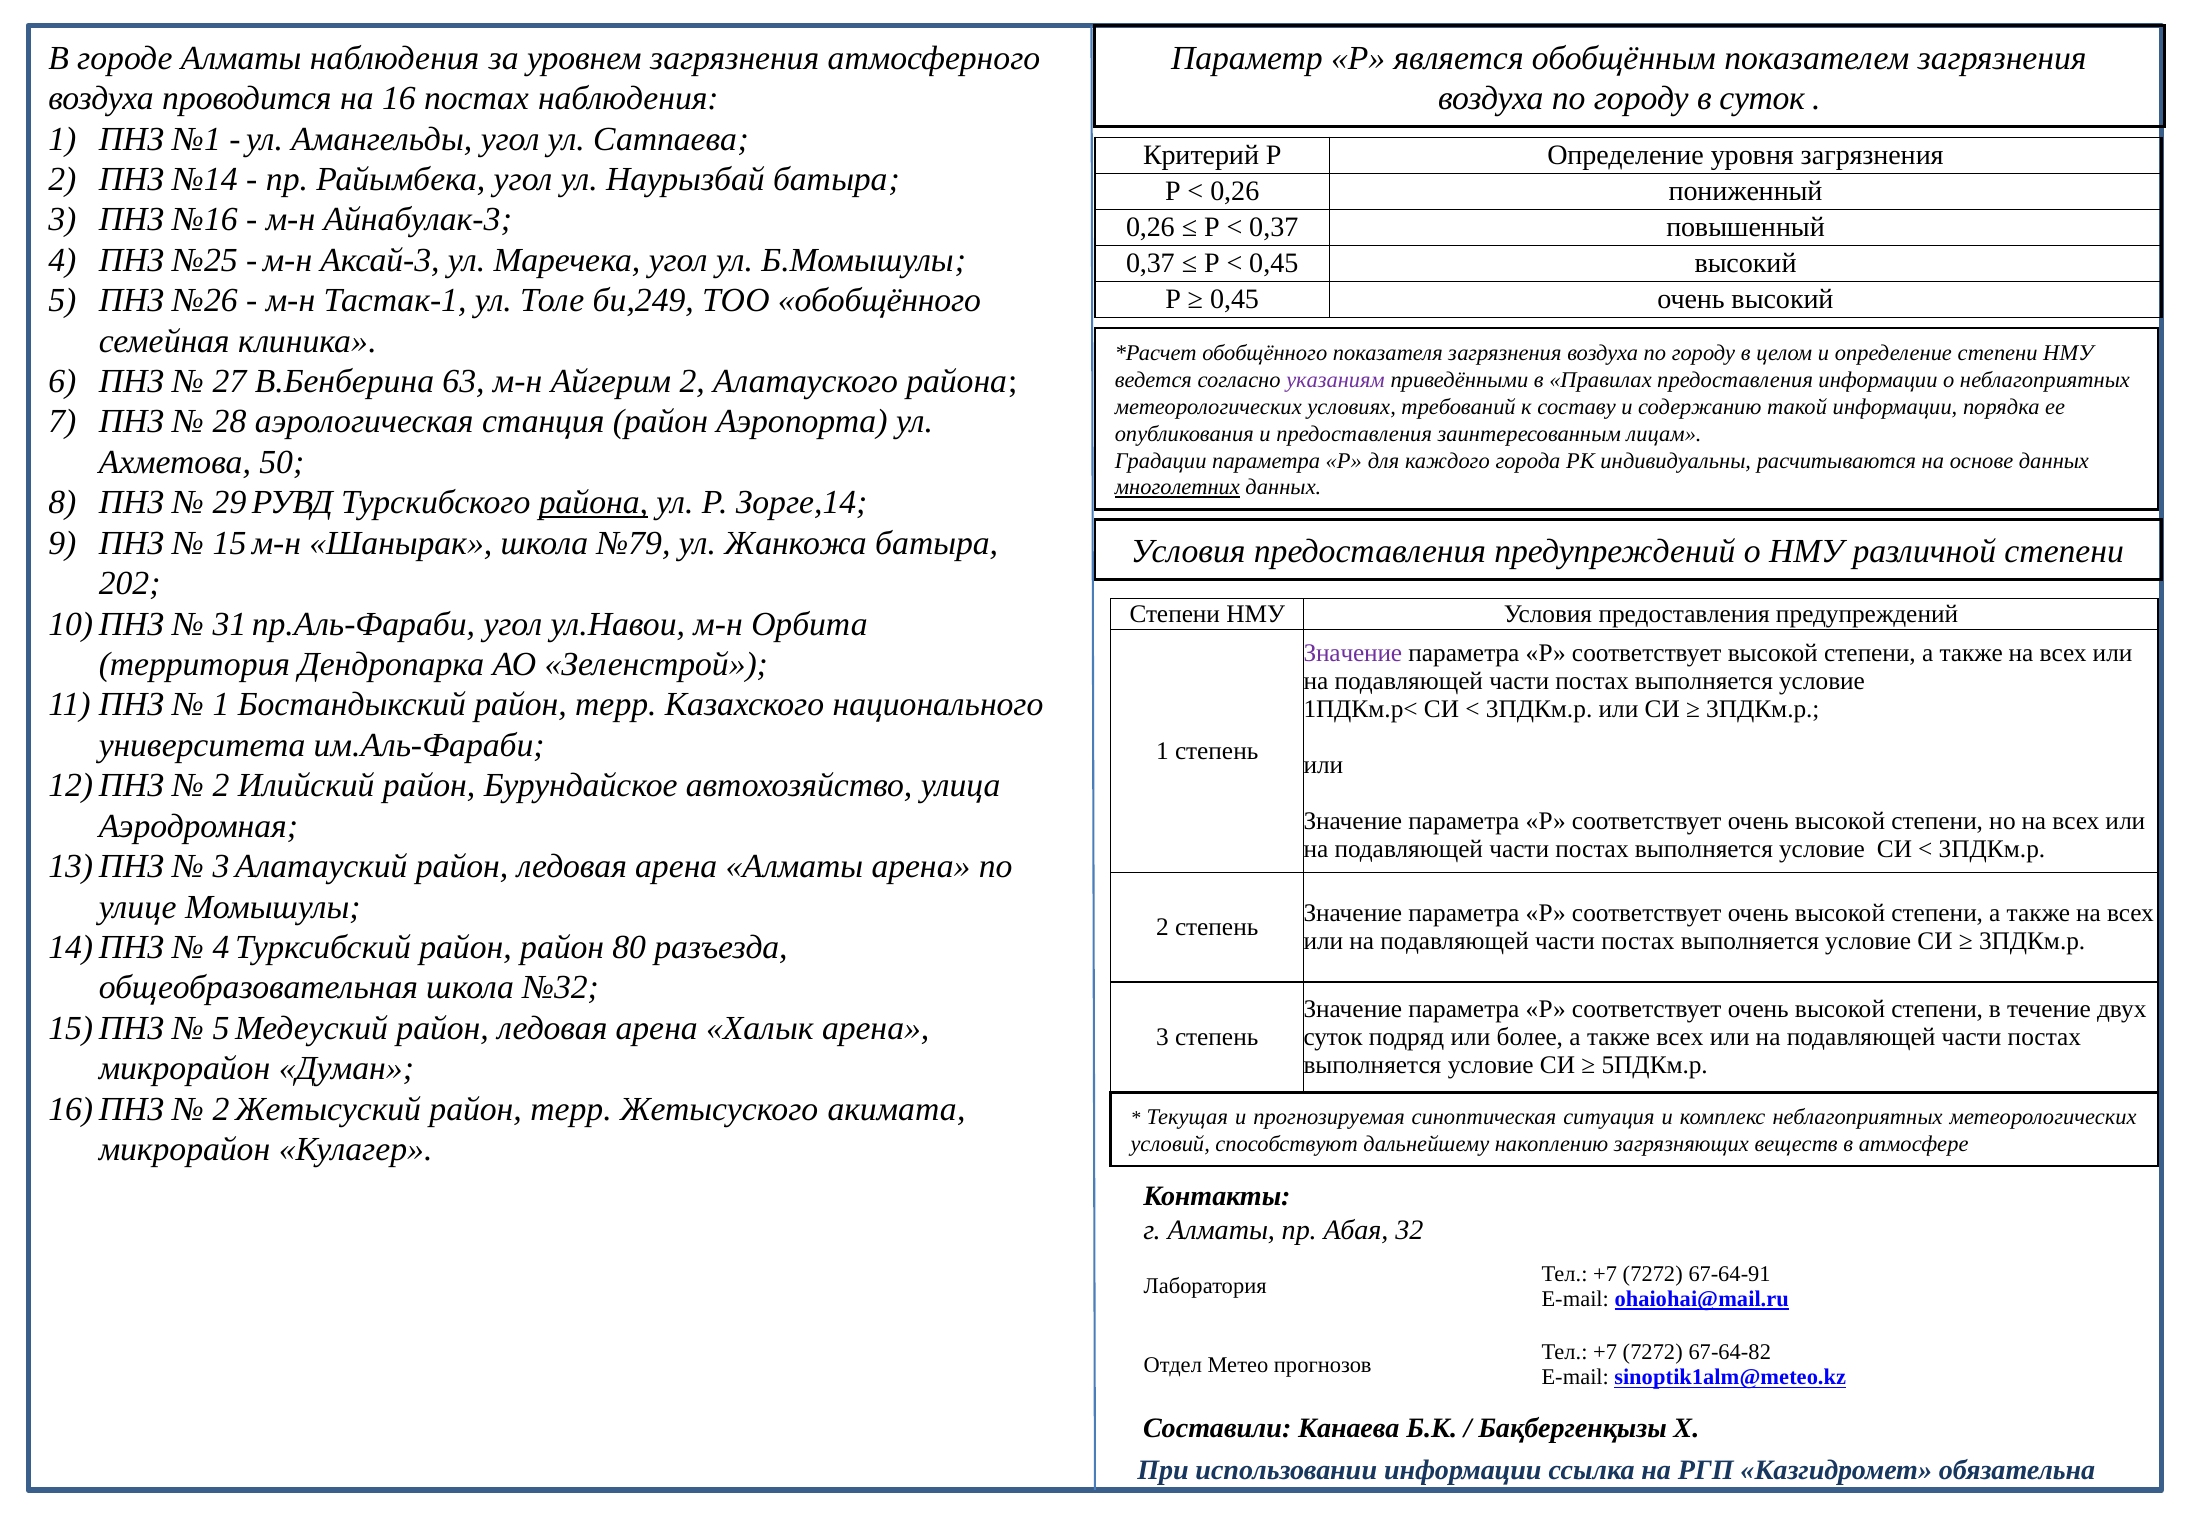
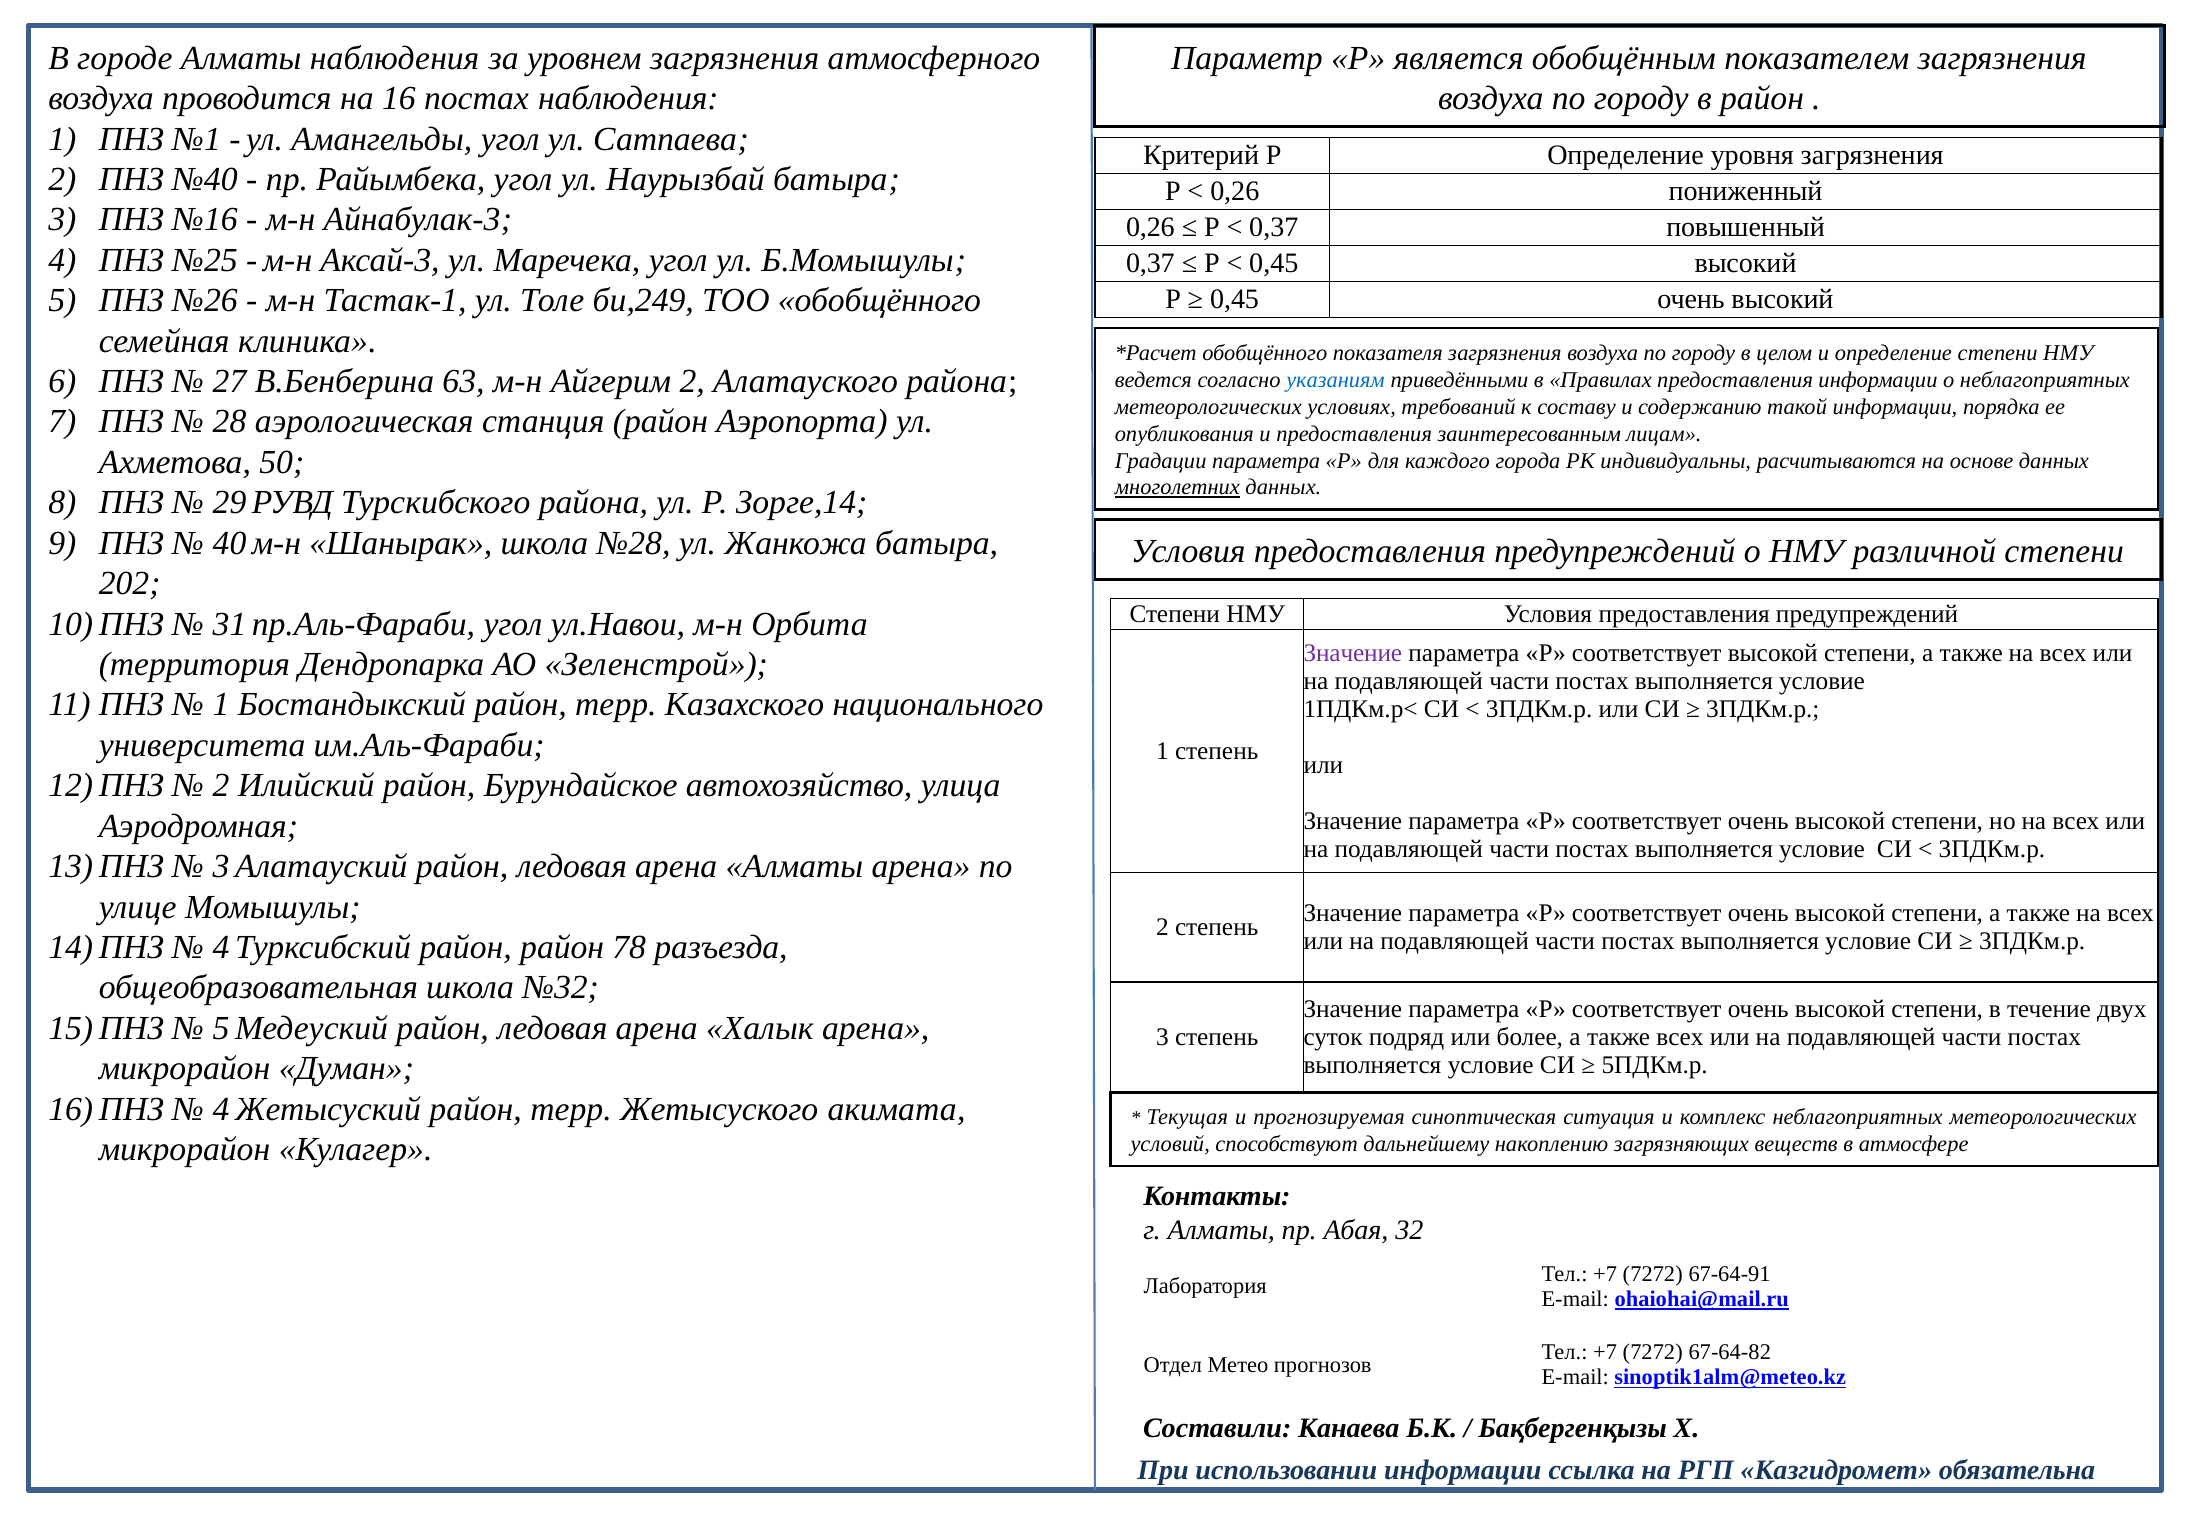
в суток: суток -> район (1762, 98)
№14: №14 -> №40 (205, 179)
указаниям colour: purple -> blue (1336, 380)
района underline: present -> none (593, 503)
15: 15 -> 40 (230, 543)
№79: №79 -> №28 (634, 543)
80: 80 -> 78 (629, 948)
2: 2 -> 4 (221, 1109)
